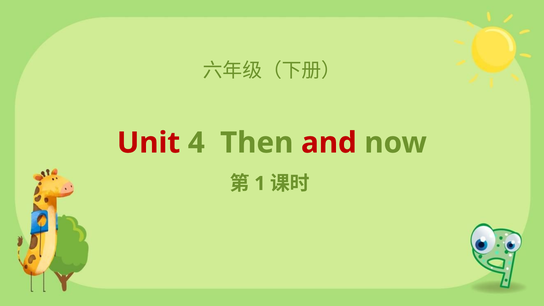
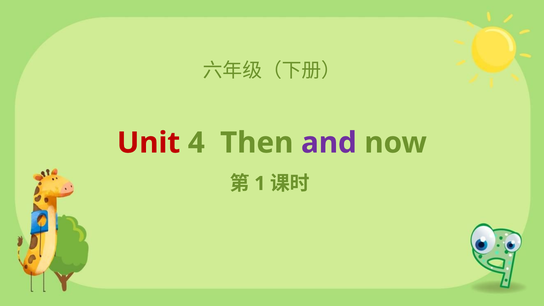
and colour: red -> purple (329, 143)
